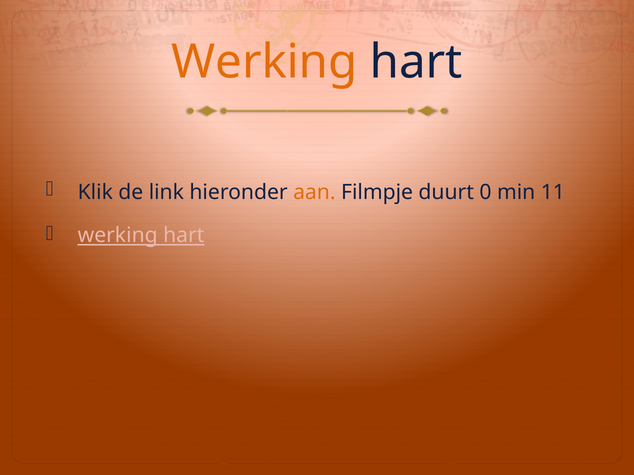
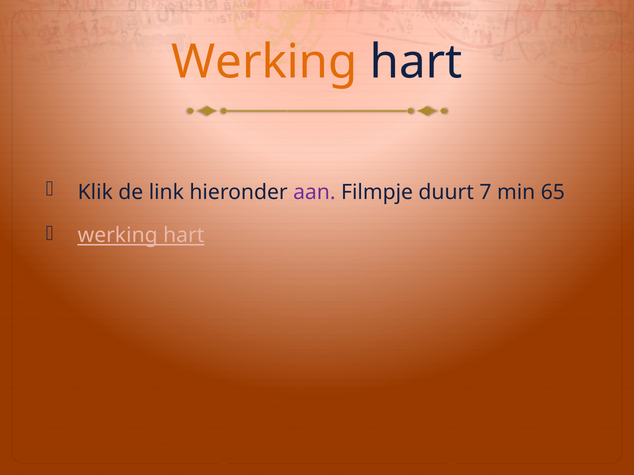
aan colour: orange -> purple (314, 192)
0: 0 -> 7 (485, 192)
11: 11 -> 65 (553, 192)
